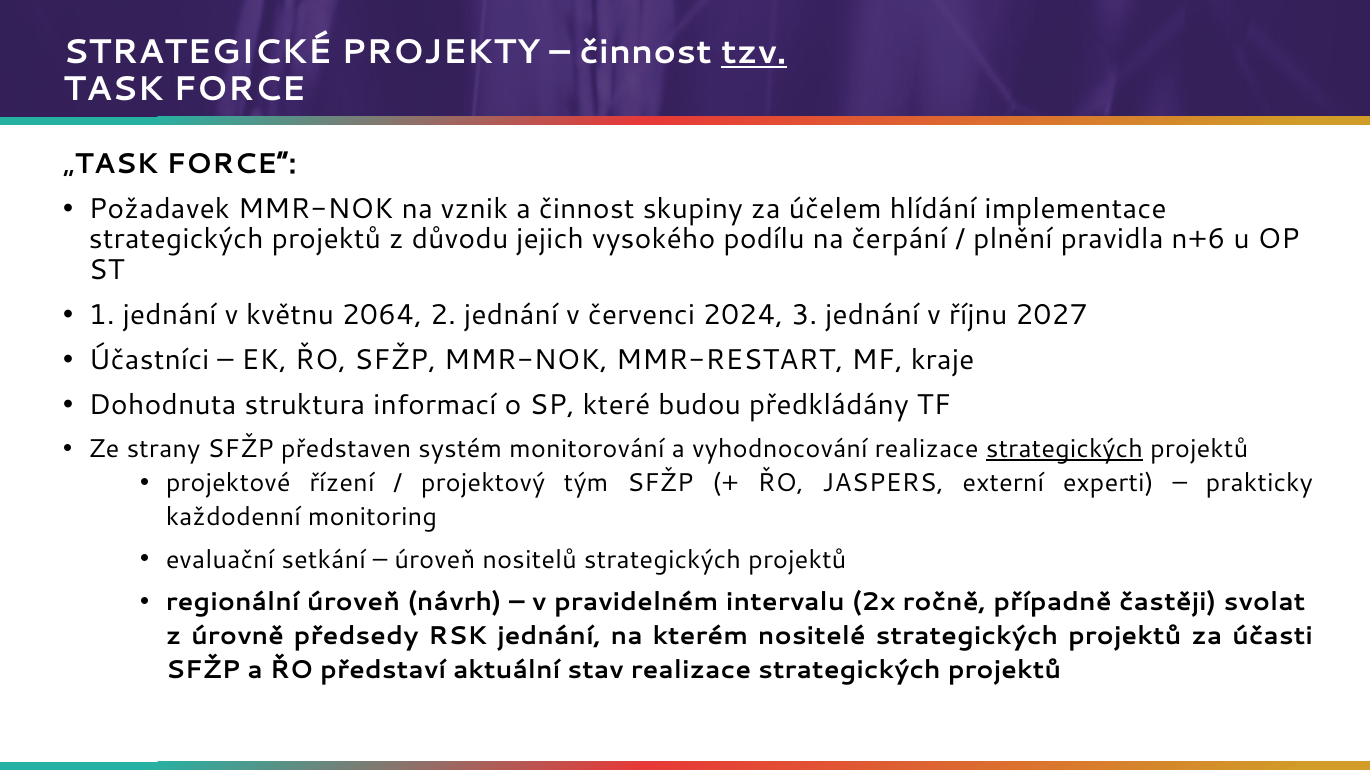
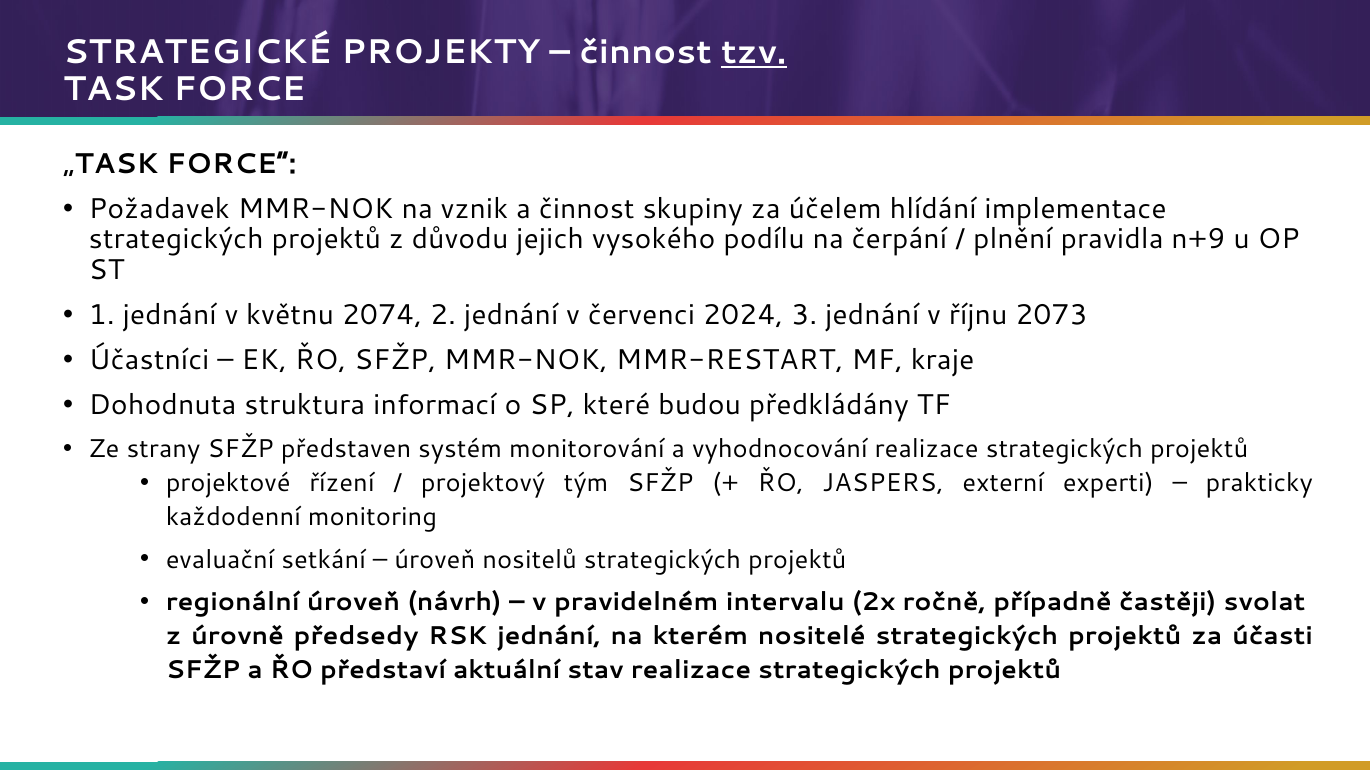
n+6: n+6 -> n+9 (1198, 240)
2064: 2064 -> 2074 (382, 316)
2027: 2027 -> 2073 (1051, 316)
strategických underline: present -> none (1064, 449)
